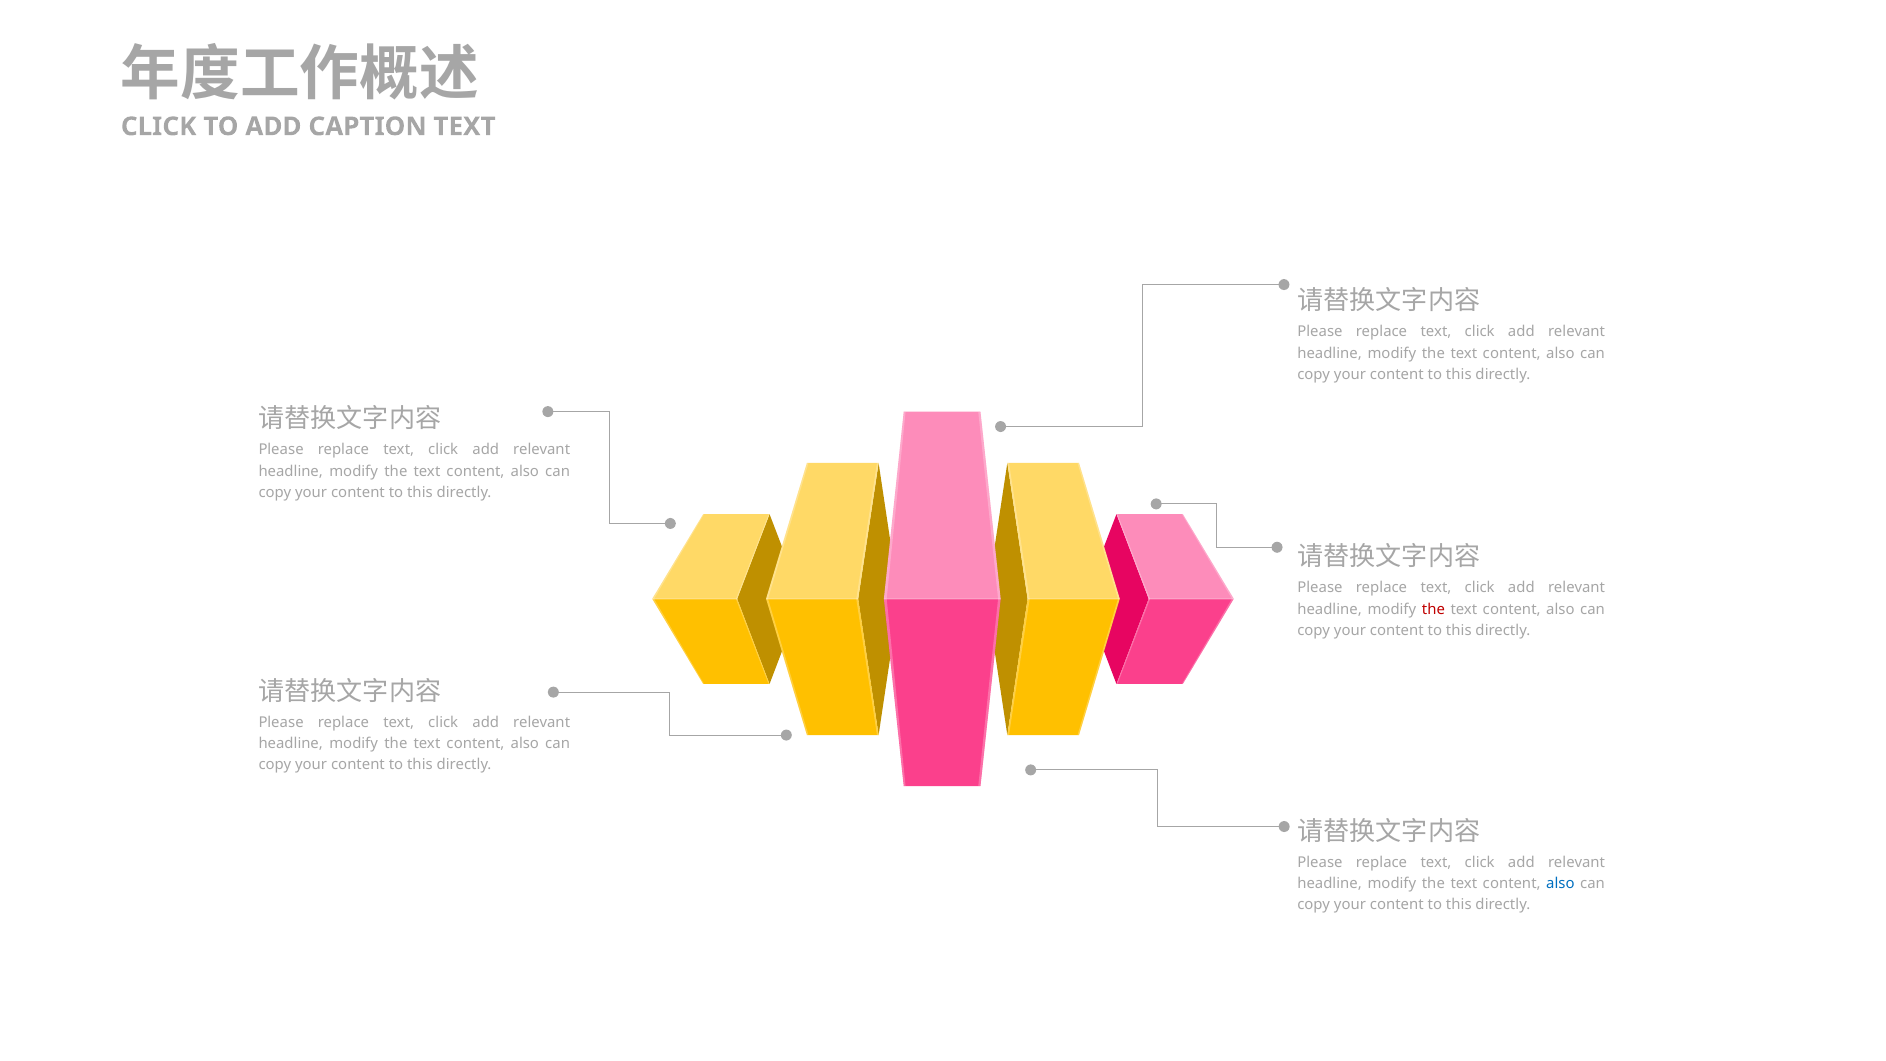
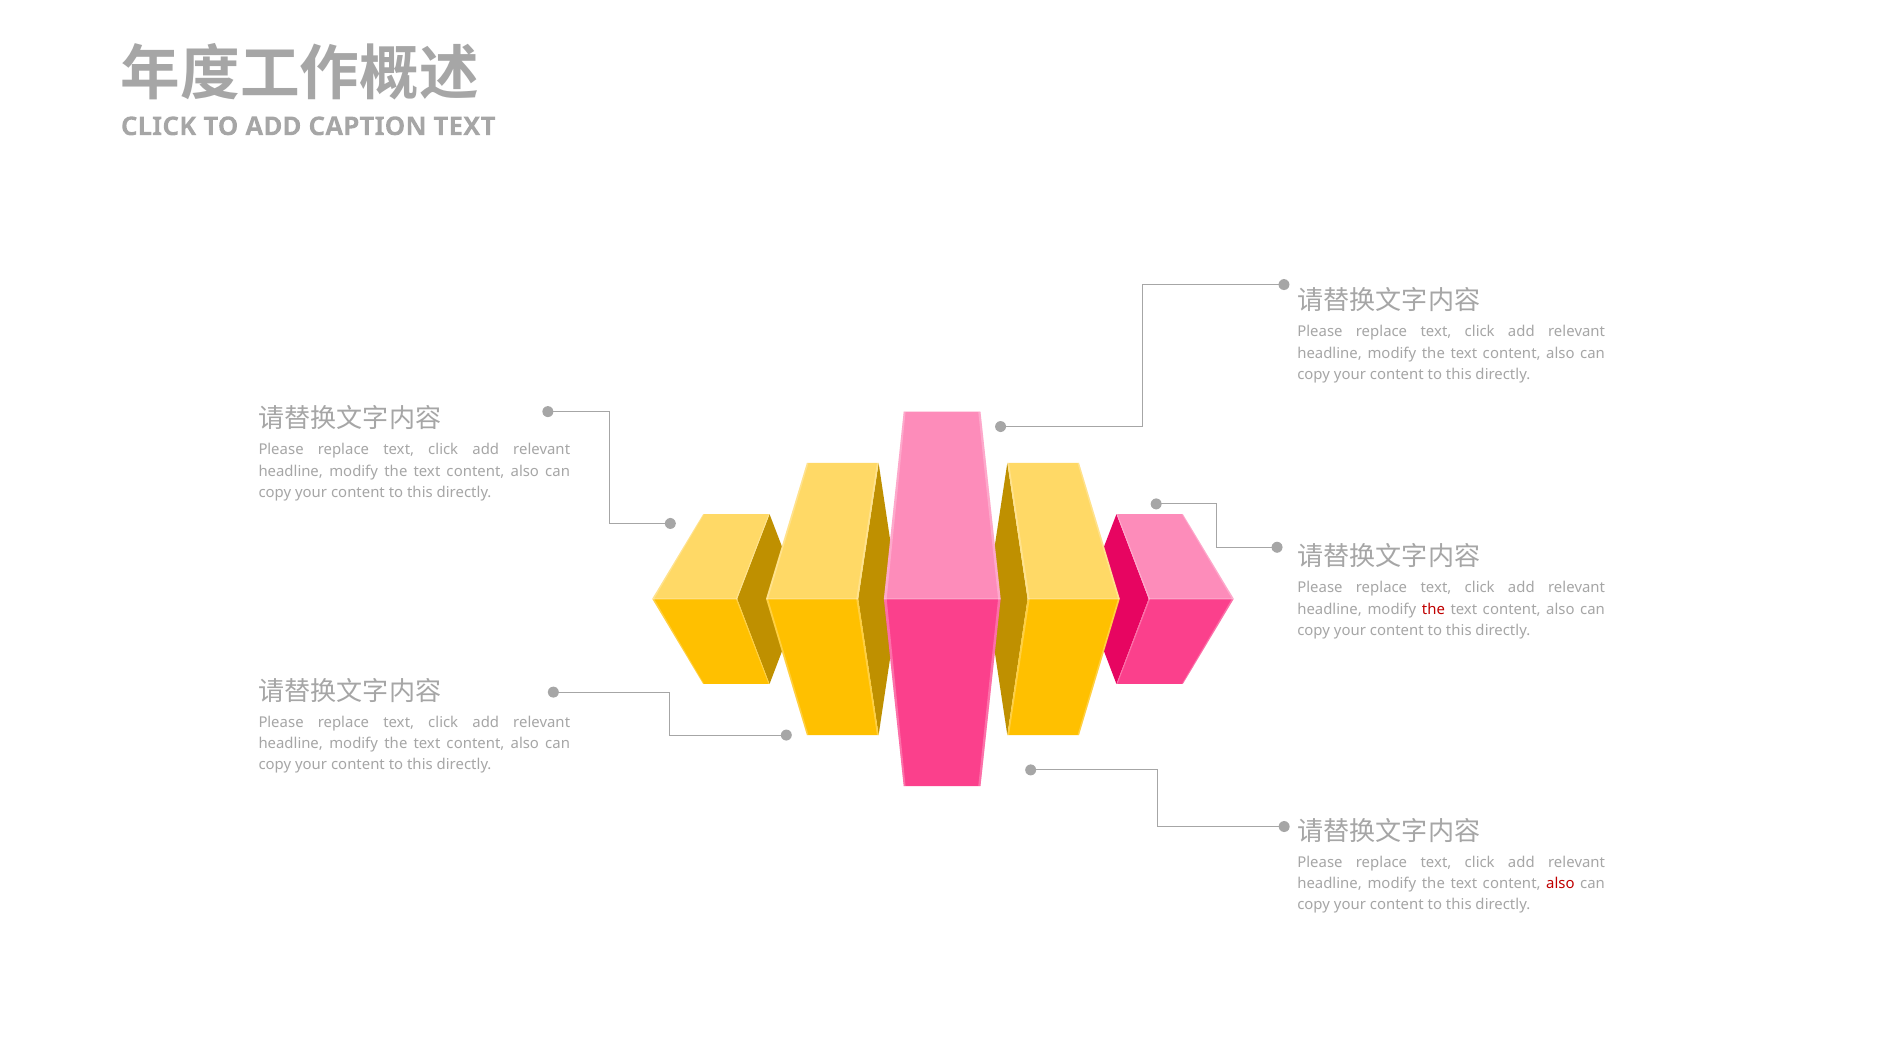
also colour: blue -> red (1560, 883)
